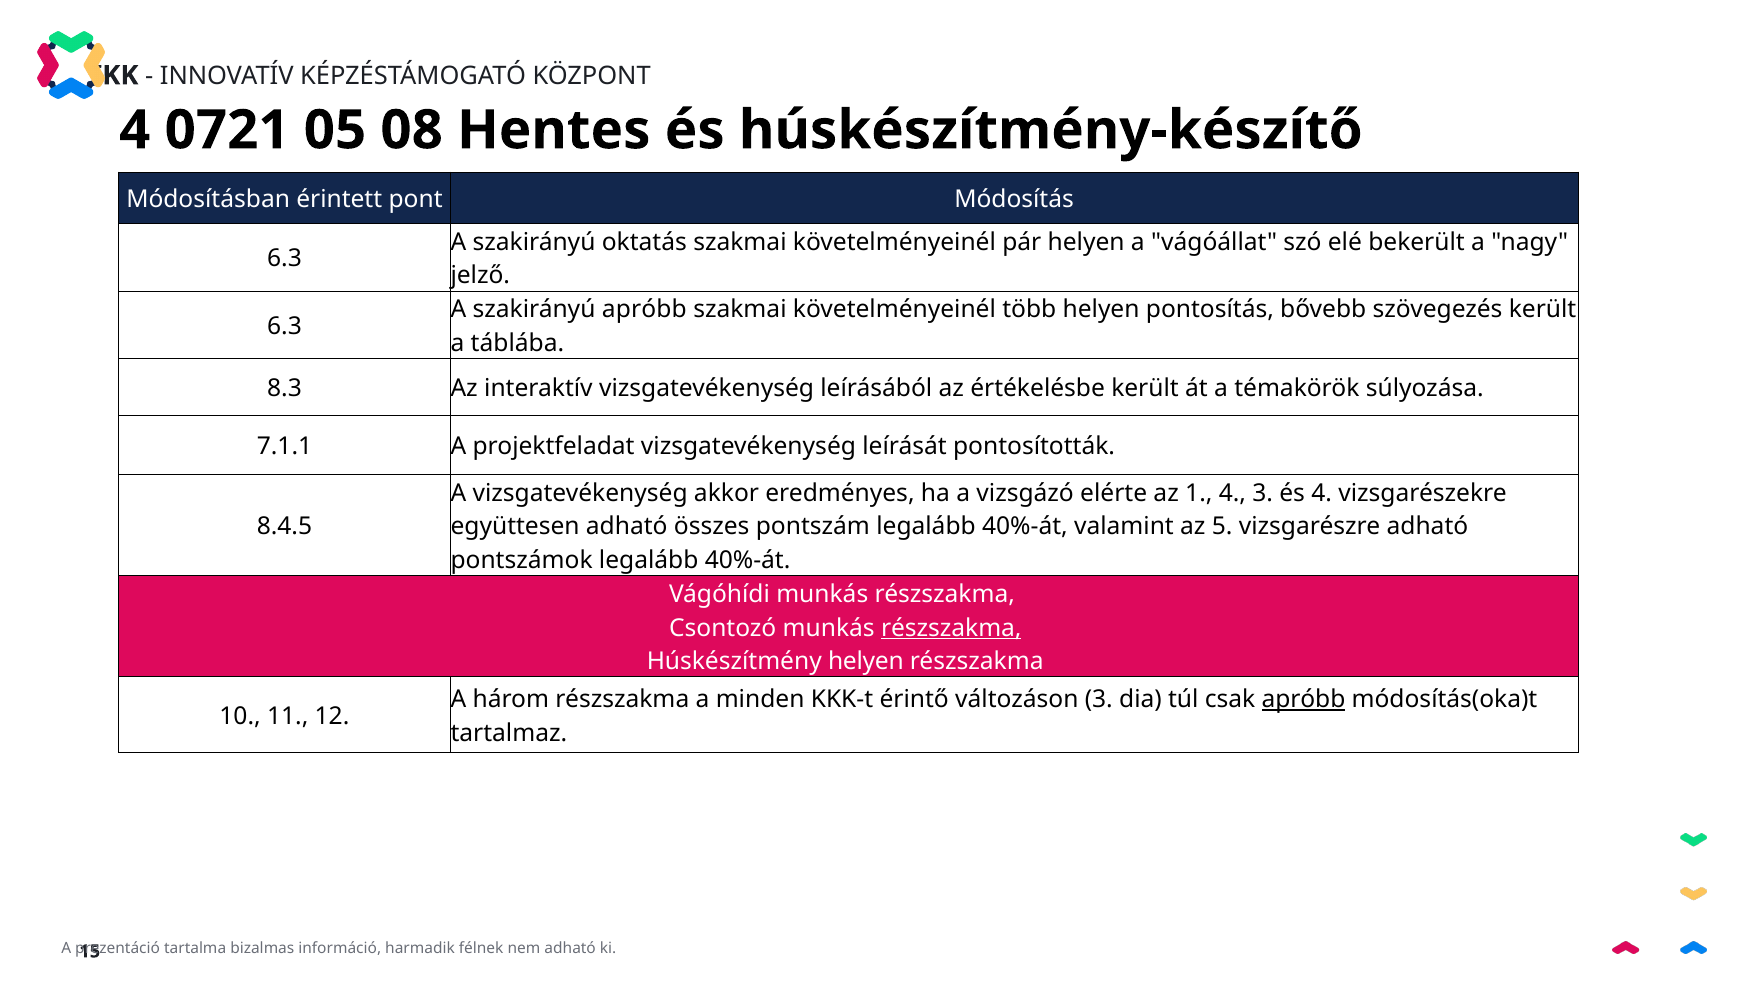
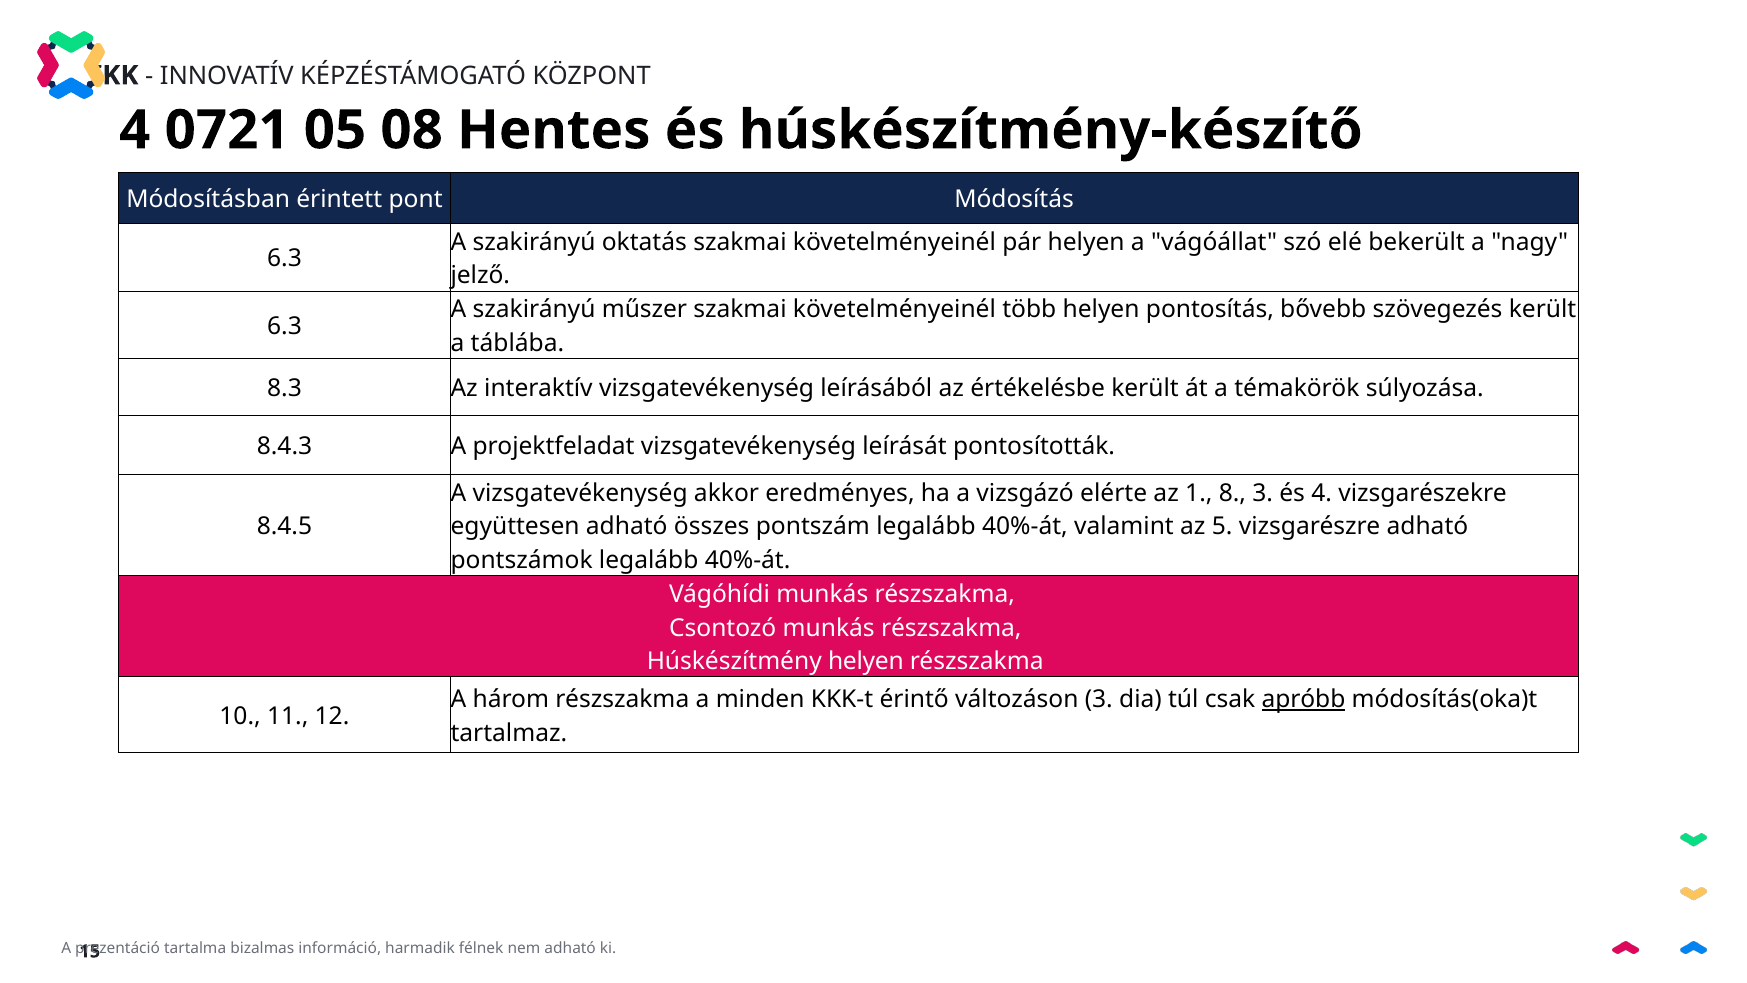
szakirányú apróbb: apróbb -> műszer (644, 310)
7.1.1: 7.1.1 -> 8.4.3 (284, 446)
1 4: 4 -> 8 (1232, 493)
részszakma underline: present -> none (951, 628)
